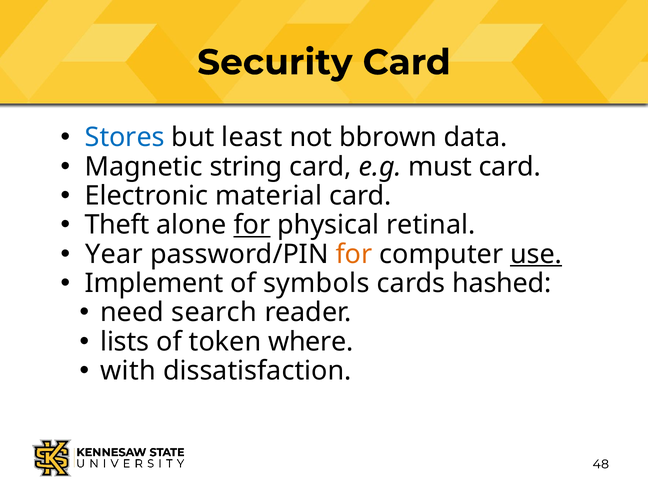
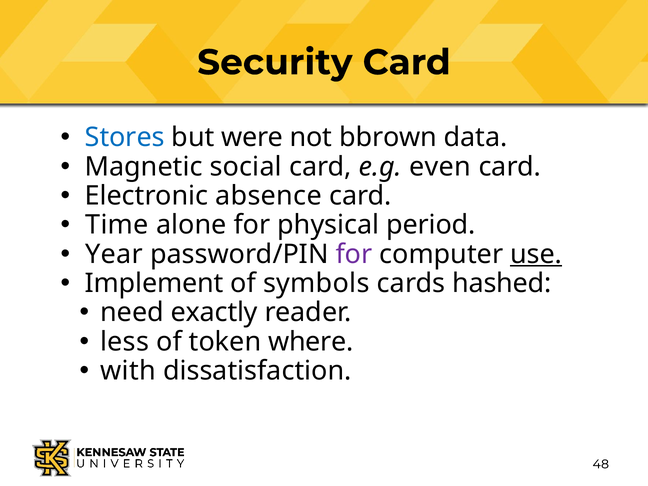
least: least -> were (252, 138)
string: string -> social (246, 167)
must: must -> even (440, 167)
material: material -> absence (269, 196)
Theft: Theft -> Time (117, 225)
for underline: present -> none (252, 225)
retinal: retinal -> period (431, 225)
for colour: orange -> purple (354, 254)
search: search -> exactly (214, 313)
lists: lists -> less (125, 342)
